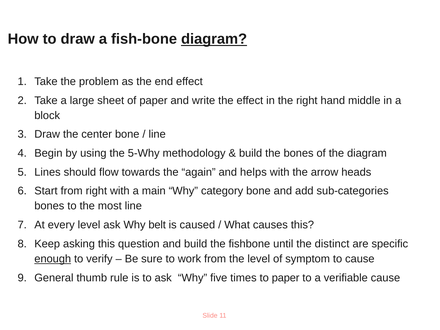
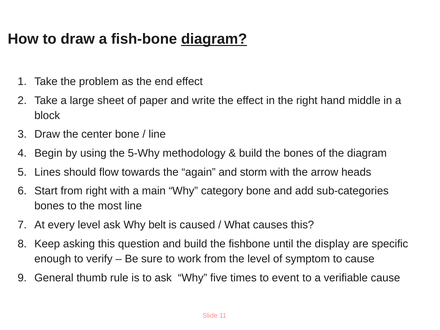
helps: helps -> storm (253, 172)
distinct: distinct -> display (332, 244)
enough underline: present -> none (53, 259)
to paper: paper -> event (286, 278)
